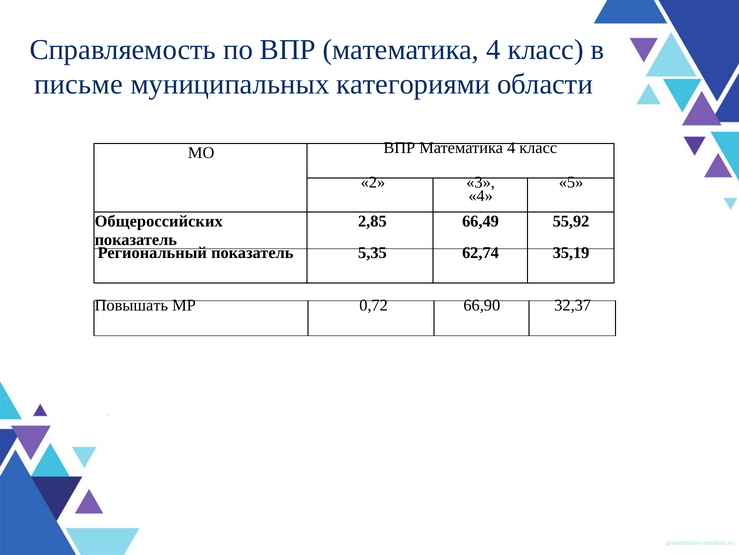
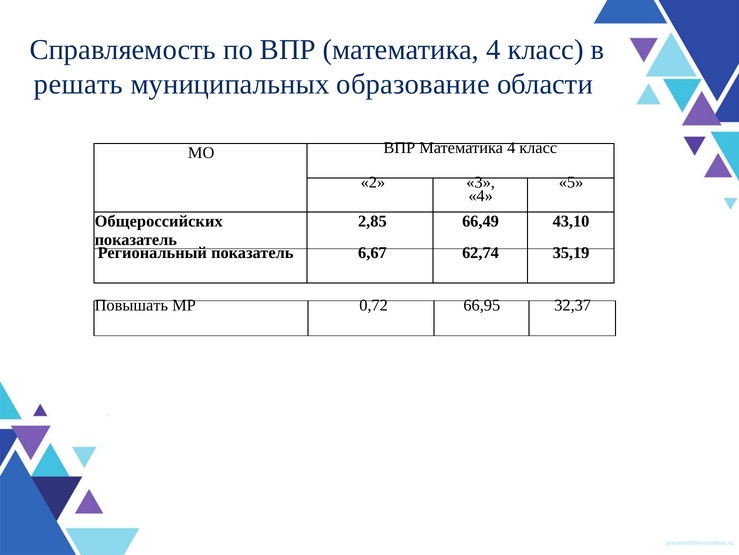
письме: письме -> решать (79, 84)
категориями: категориями -> образование (413, 84)
55,92: 55,92 -> 43,10 (571, 221)
5,35: 5,35 -> 6,67 (372, 253)
66,90: 66,90 -> 66,95 (482, 305)
